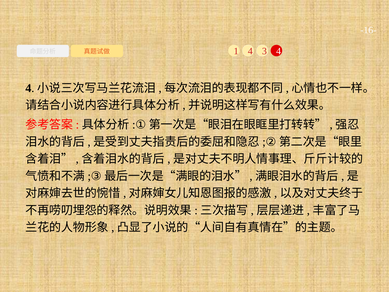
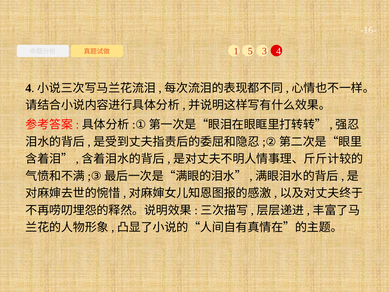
1 4: 4 -> 5 (250, 51)
